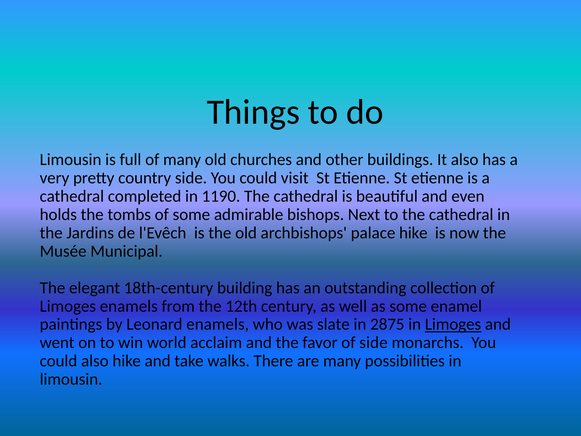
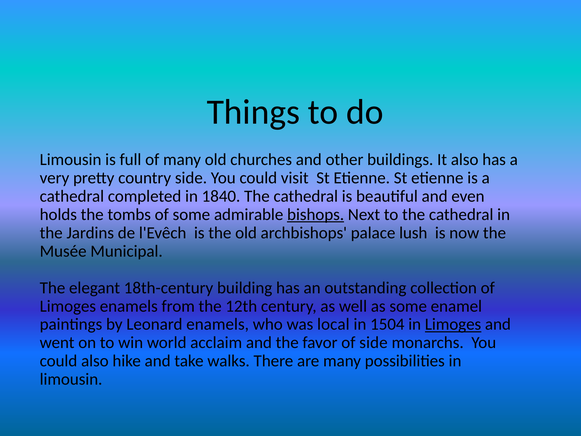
1190: 1190 -> 1840 (221, 196)
bishops underline: none -> present (316, 214)
palace hike: hike -> lush (413, 233)
slate: slate -> local (333, 324)
2875: 2875 -> 1504 (387, 324)
